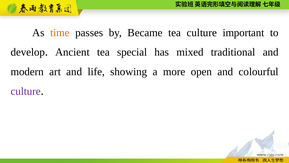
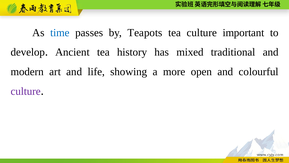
time colour: orange -> blue (60, 33)
Became: Became -> Teapots (145, 33)
special: special -> history (132, 52)
